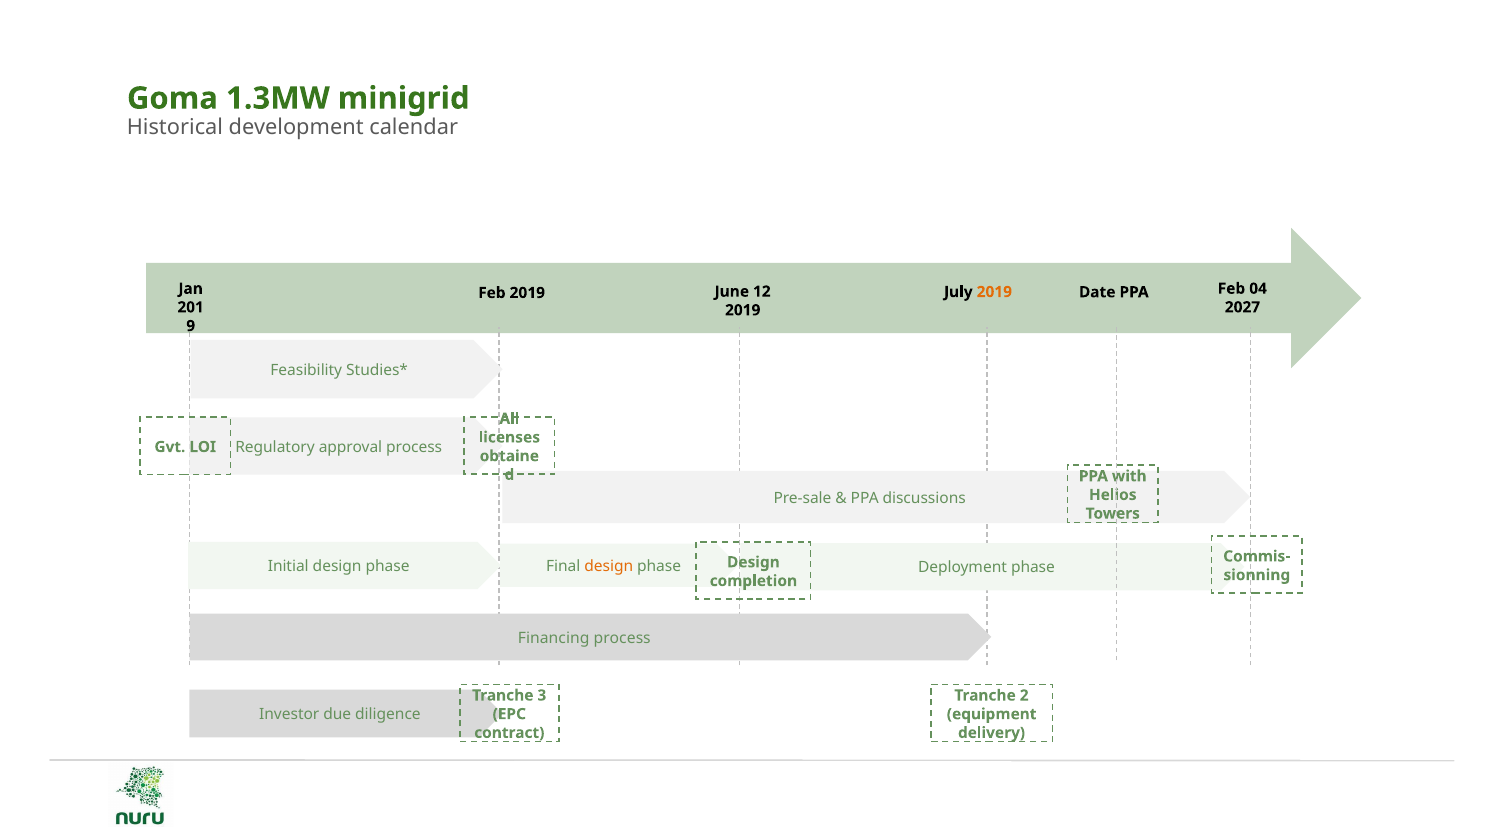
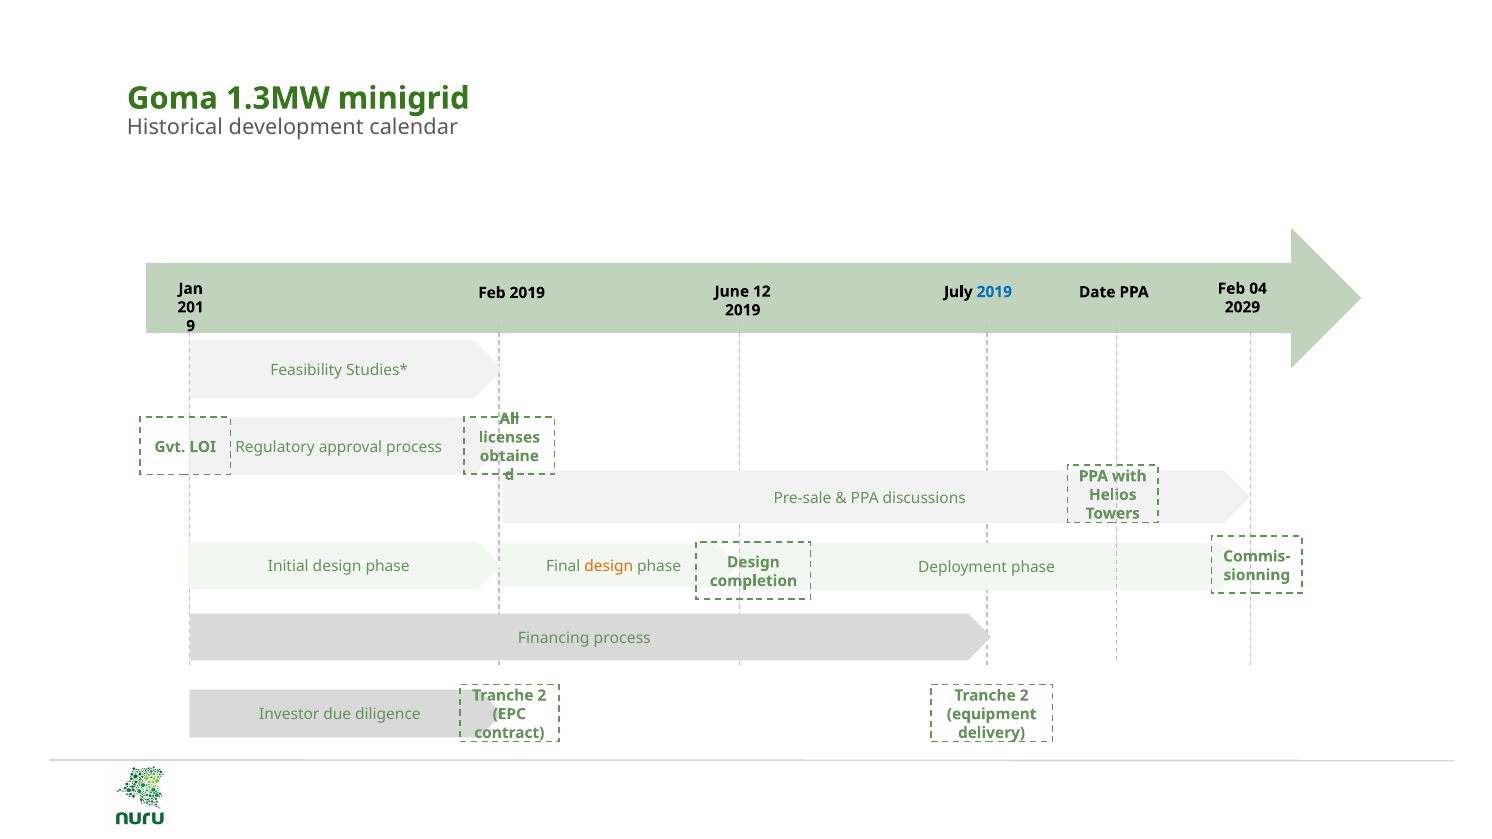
2019 colour: orange -> blue (994, 292)
2027: 2027 -> 2029 (1242, 307)
3: 3 -> 2 (542, 696)
